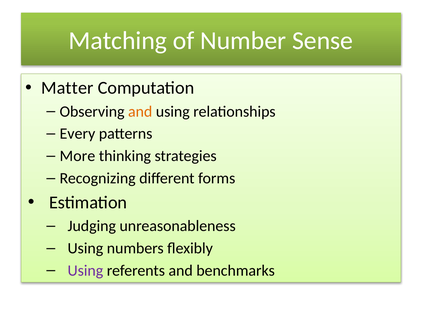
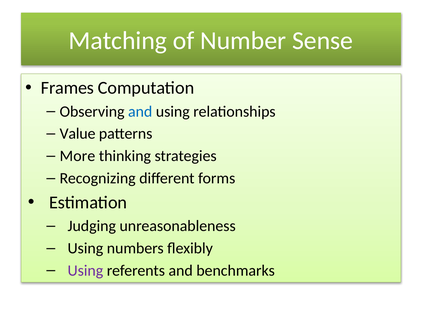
Matter: Matter -> Frames (68, 88)
and colour: orange -> blue (140, 112)
Every: Every -> Value (78, 134)
